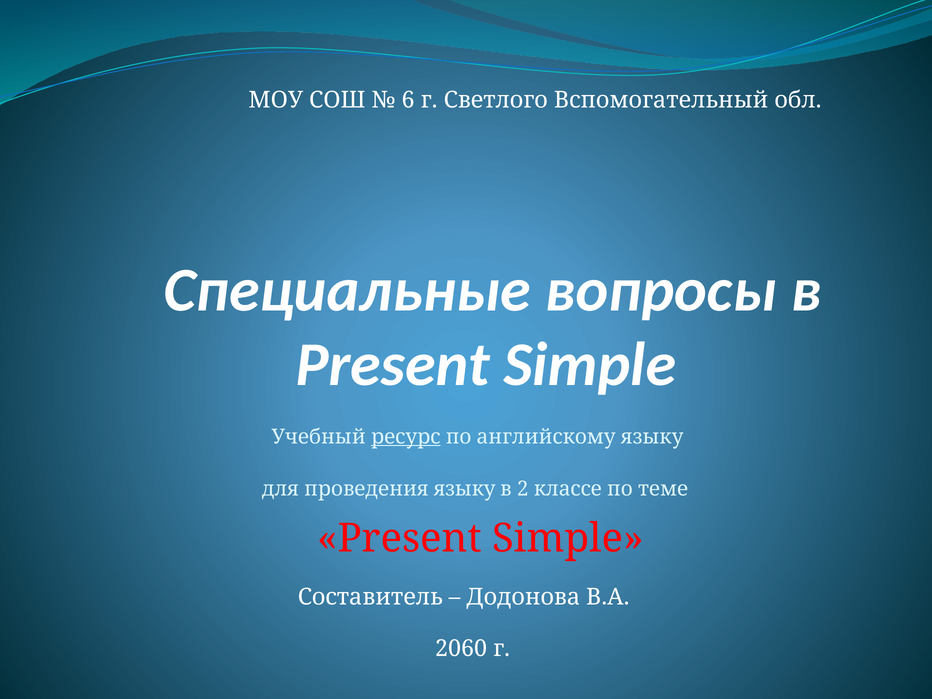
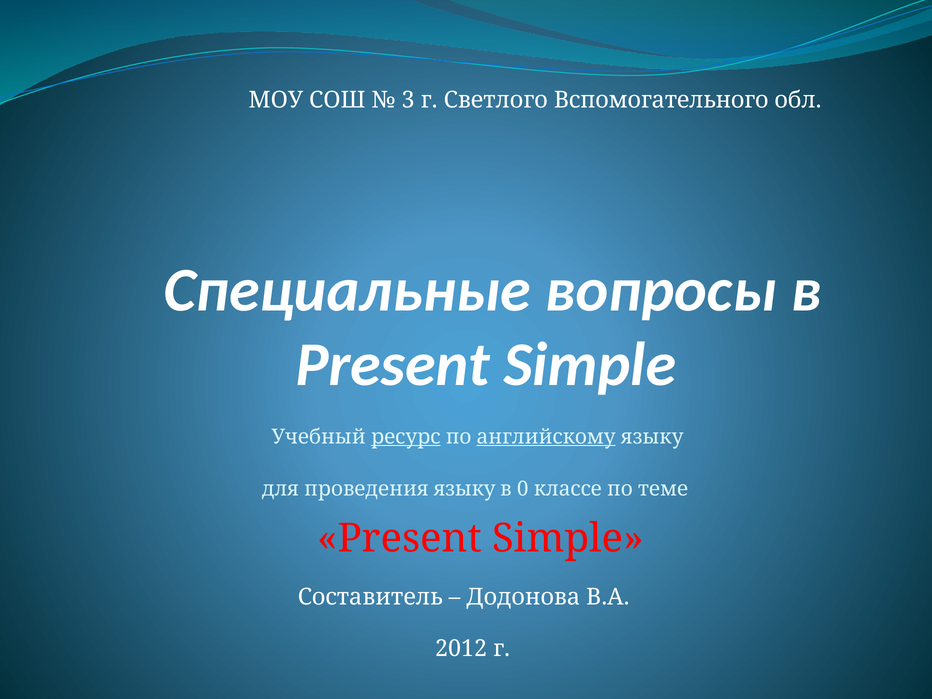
6: 6 -> 3 (408, 100)
Вспомогательный: Вспомогательный -> Вспомогательного (661, 100)
английскому underline: none -> present (546, 437)
2: 2 -> 0 (523, 489)
2060: 2060 -> 2012 (461, 649)
